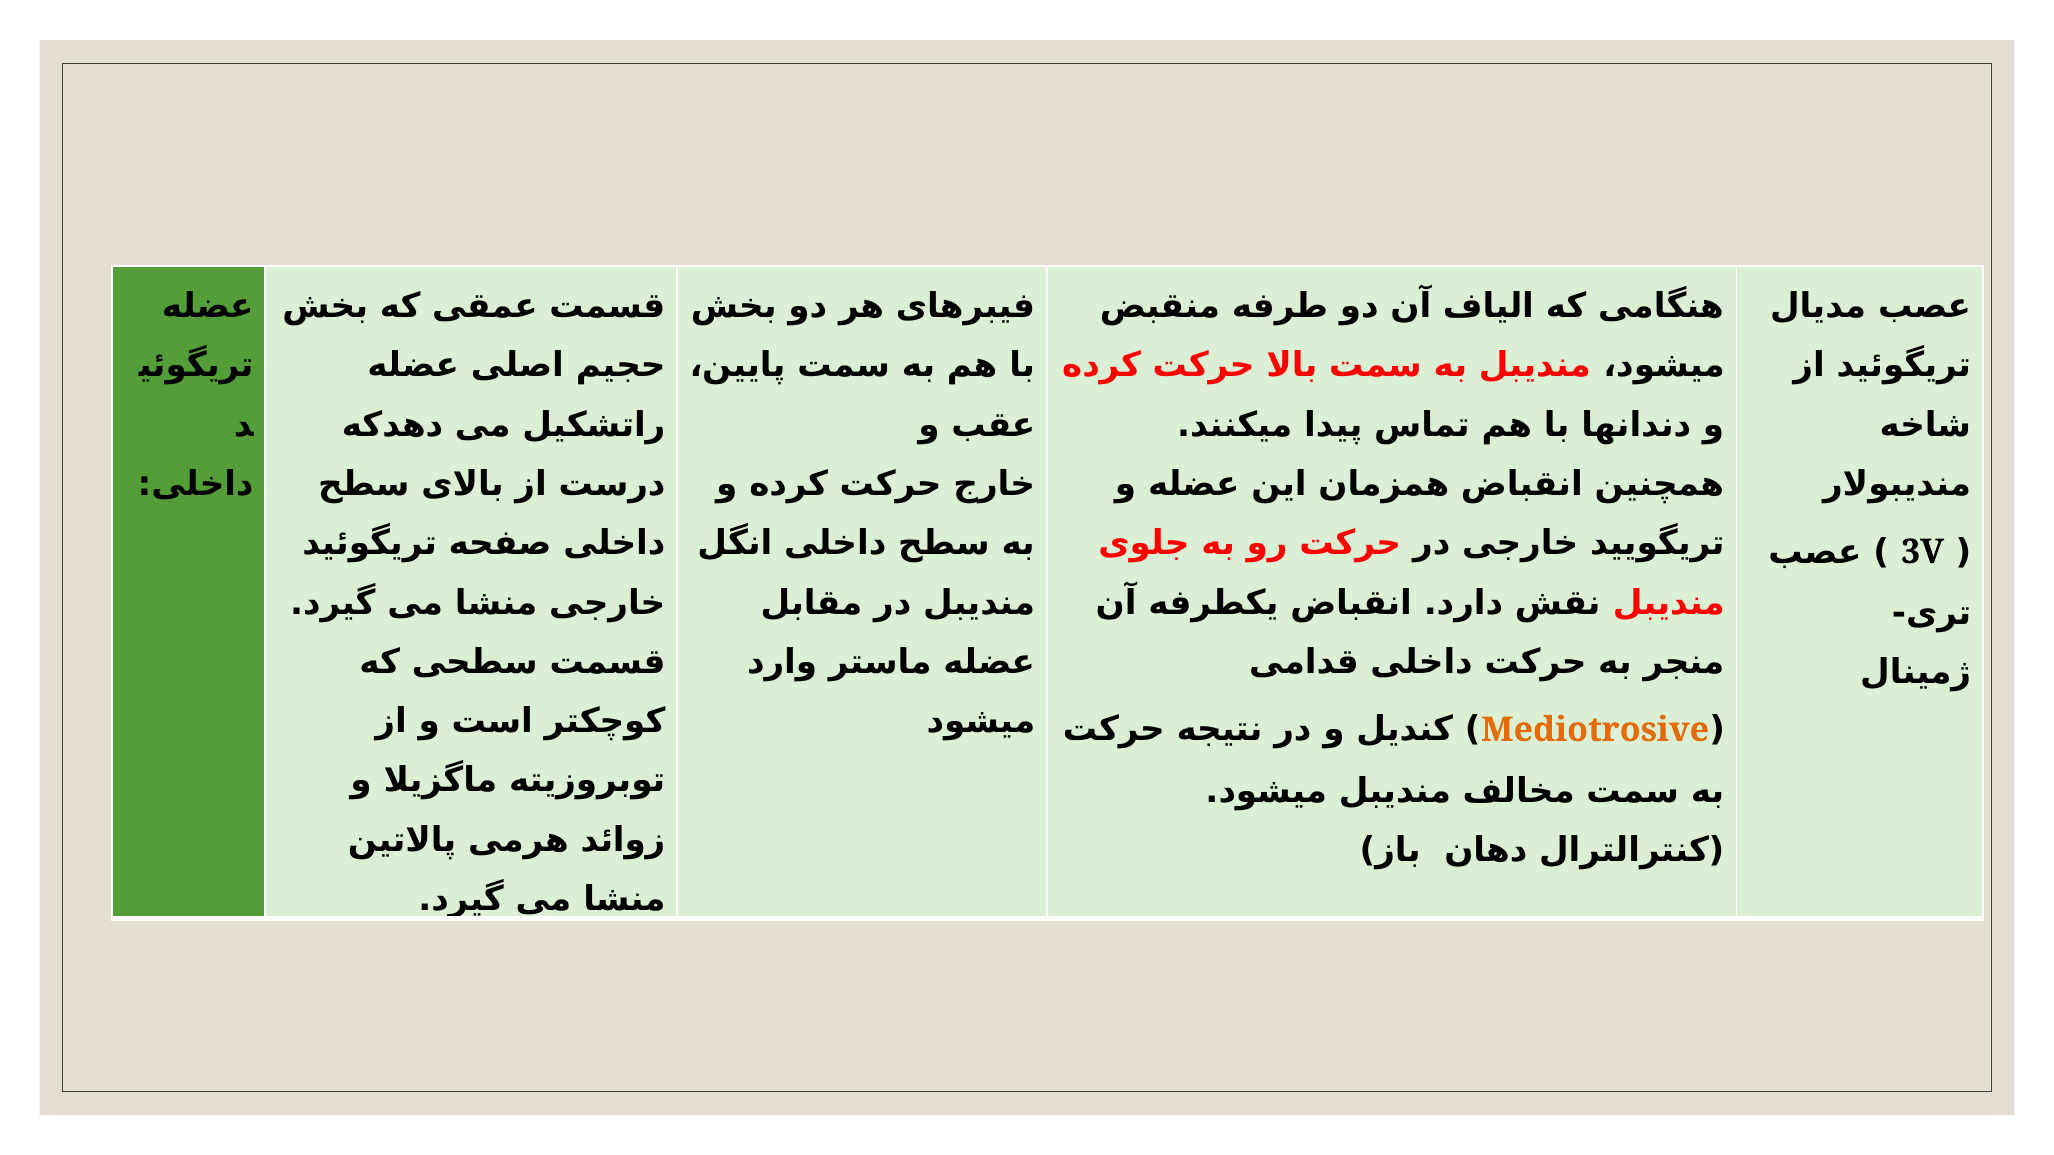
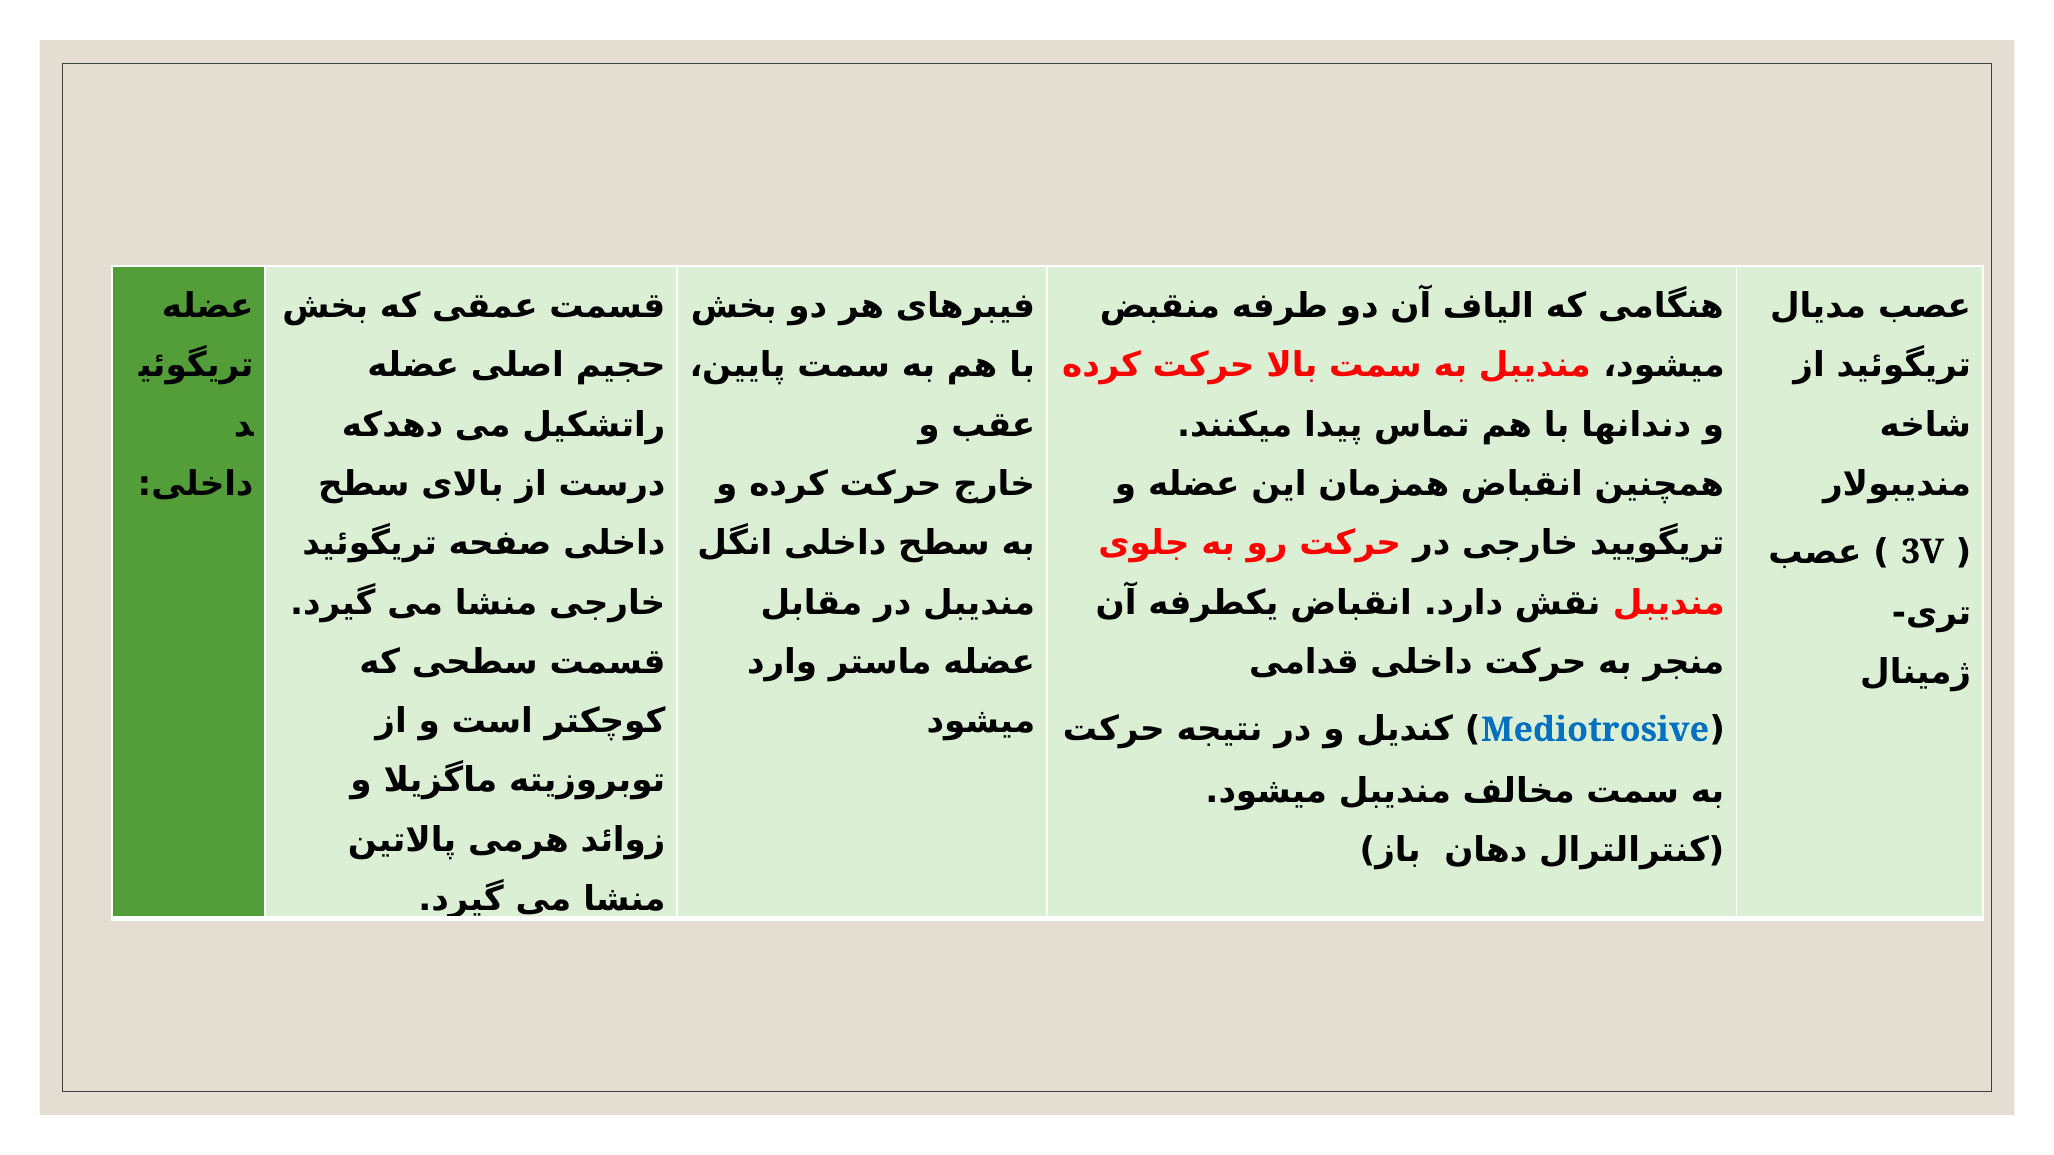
Mediotrosive colour: orange -> blue (1595, 730)
